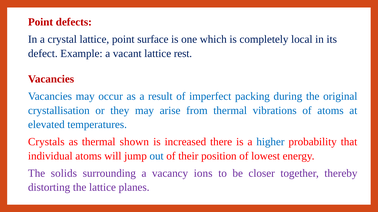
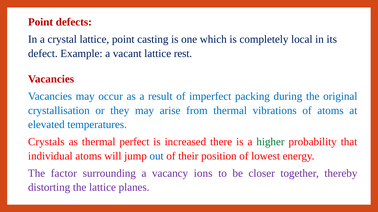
surface: surface -> casting (153, 39)
shown: shown -> perfect (134, 142)
higher colour: blue -> green (270, 142)
solids: solids -> factor (64, 174)
